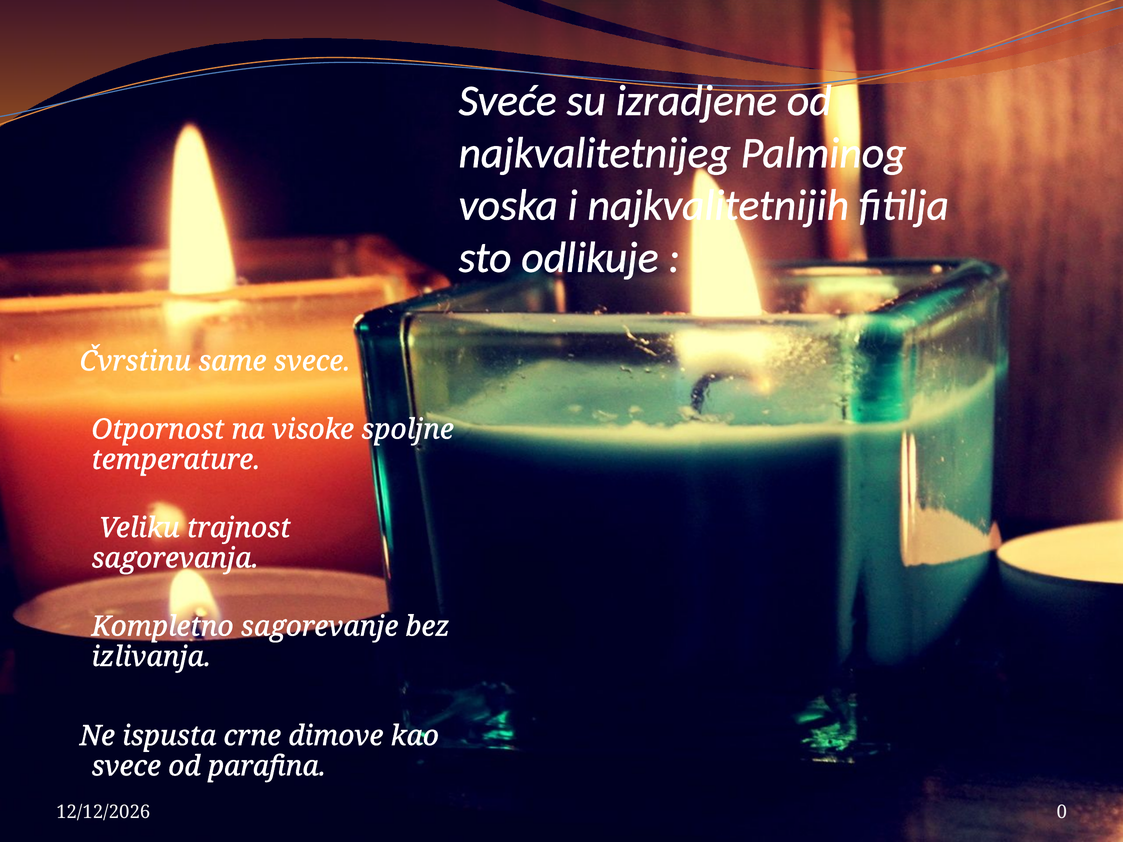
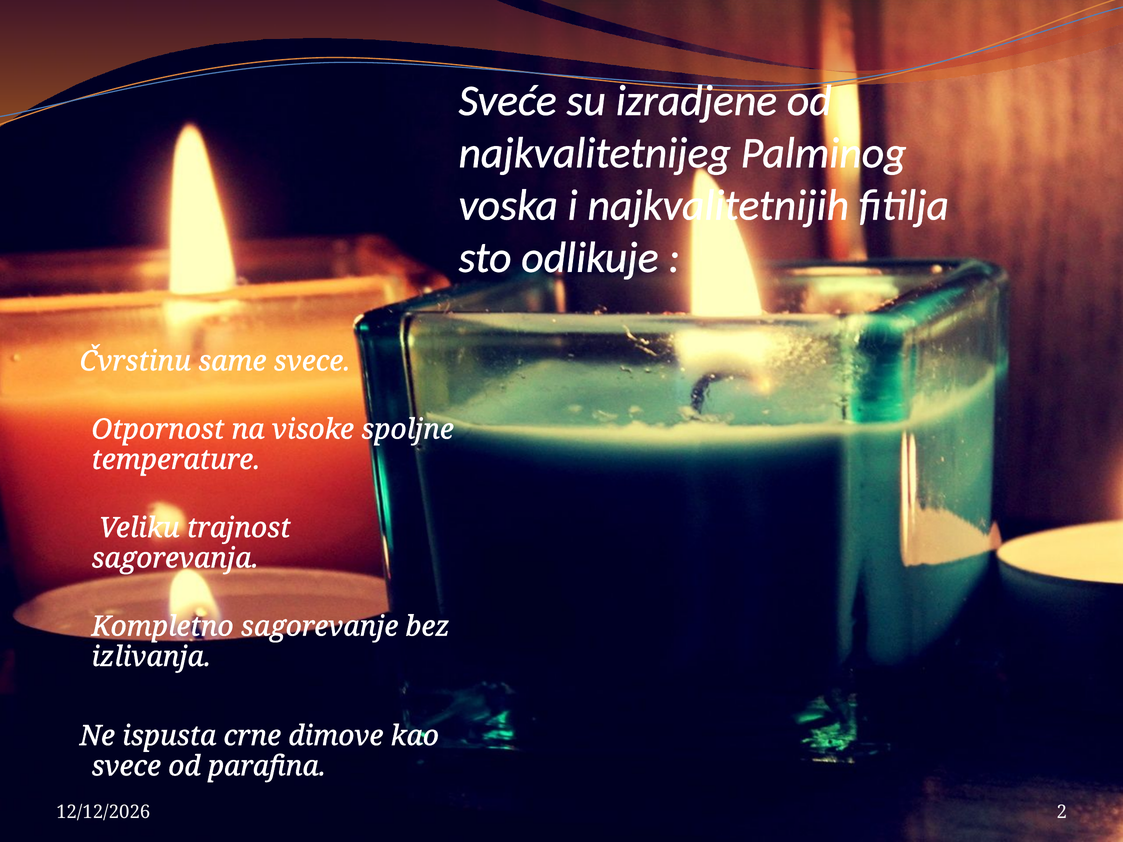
0: 0 -> 2 (1062, 813)
